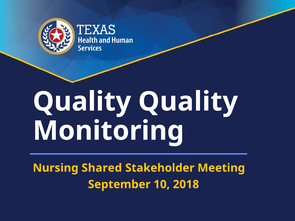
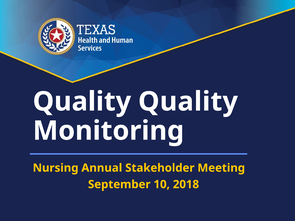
Shared: Shared -> Annual (102, 168)
